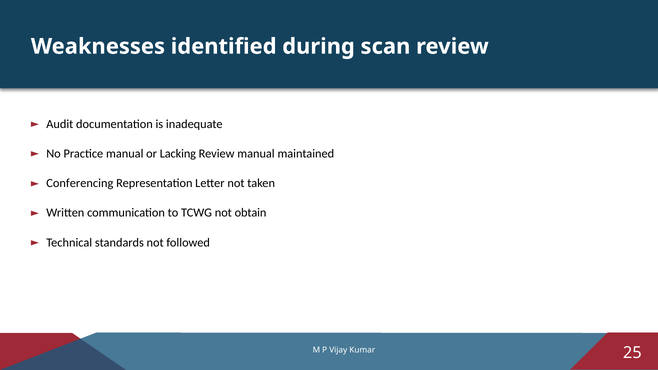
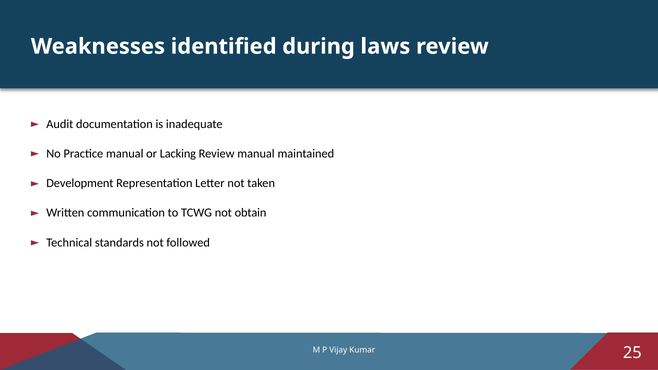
scan: scan -> laws (385, 47)
Conferencing: Conferencing -> Development (80, 183)
